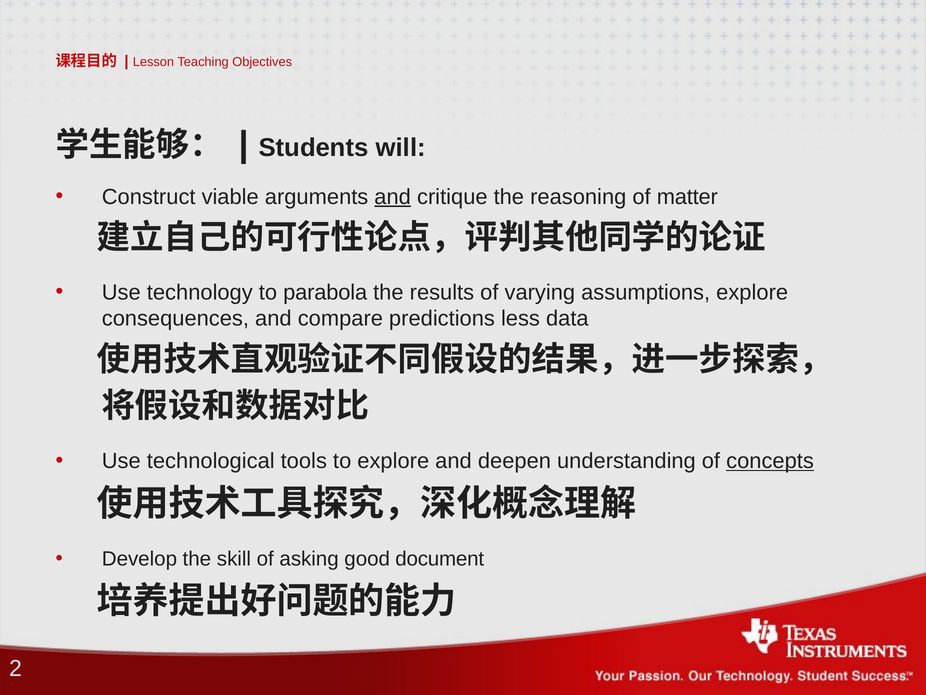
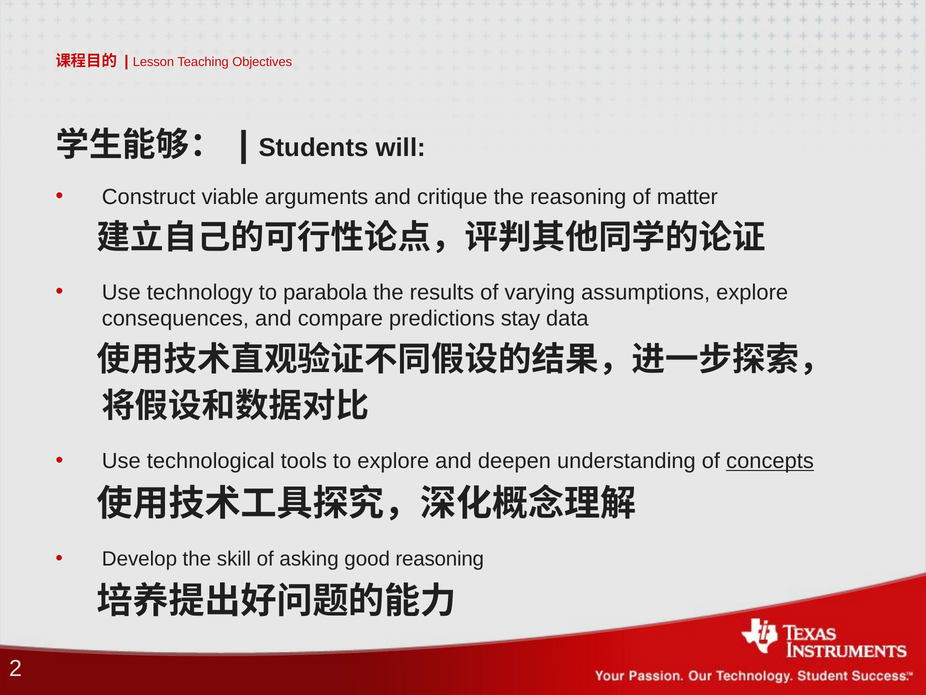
and underline: present -> none (393, 197)
less: less -> stay (521, 318)
good document: document -> reasoning (440, 559)
